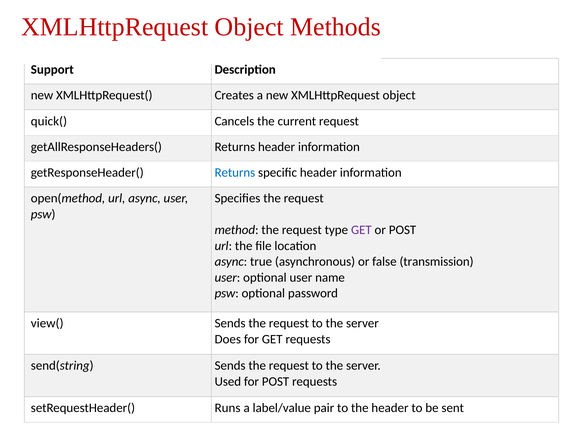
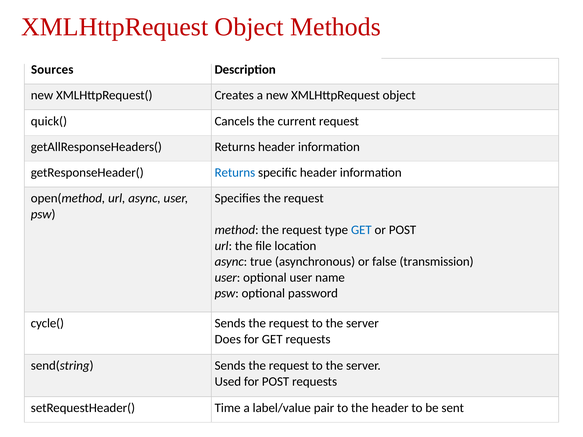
Support: Support -> Sources (52, 70)
GET colour: purple -> blue (361, 230)
view(: view( -> cycle( (47, 324)
Runs: Runs -> Time (228, 408)
